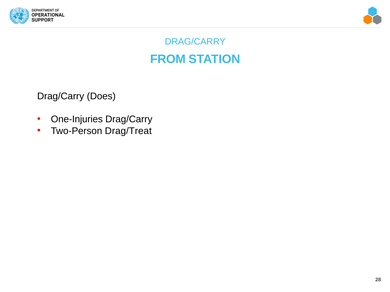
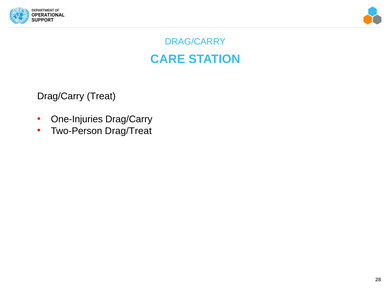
FROM: FROM -> CARE (168, 59)
Does: Does -> Treat (101, 96)
